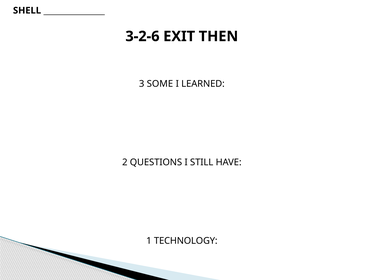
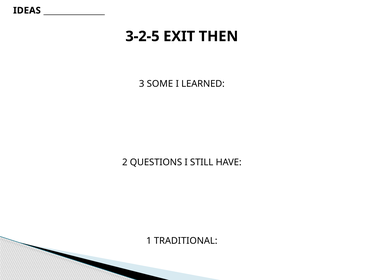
SHELL: SHELL -> IDEAS (27, 10)
3-2-6: 3-2-6 -> 3-2-5 (142, 36)
TECHNOLOGY: TECHNOLOGY -> TRADITIONAL (186, 240)
